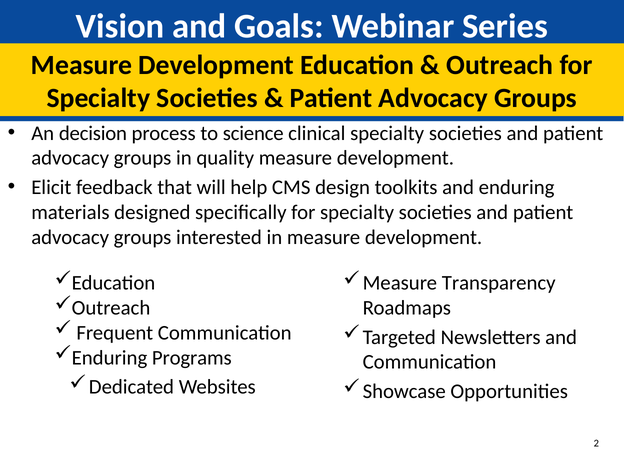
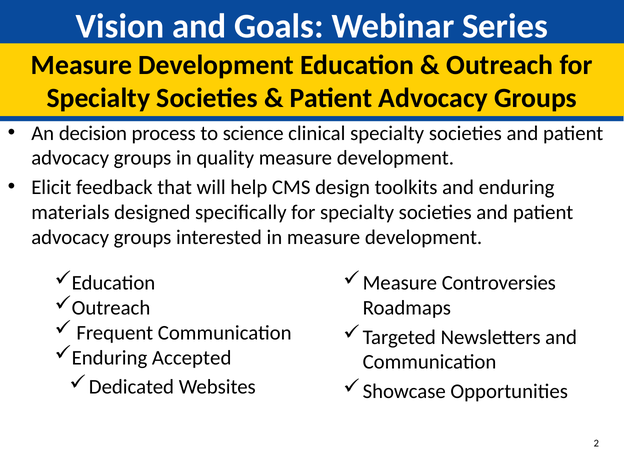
Transparency: Transparency -> Controversies (499, 283)
Programs: Programs -> Accepted (192, 358)
